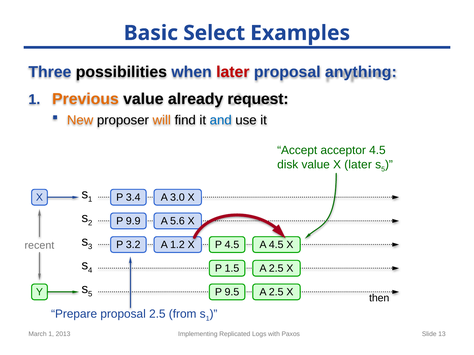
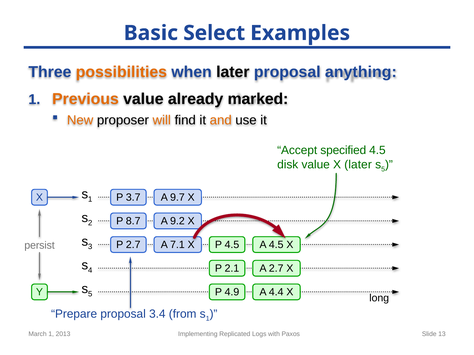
possibilities colour: black -> orange (121, 72)
later colour: red -> black (233, 72)
request: request -> marked (258, 99)
and colour: blue -> orange (221, 120)
acceptor: acceptor -> specified (343, 151)
3.4: 3.4 -> 3.7 (133, 198)
3.0: 3.0 -> 9.7 (177, 198)
9.9: 9.9 -> 8.7 (133, 221)
5.6: 5.6 -> 9.2 (177, 221)
P 3.2: 3.2 -> 2.7 (133, 245)
1.2: 1.2 -> 7.1 (177, 245)
recent: recent -> persist (40, 246)
1.5: 1.5 -> 2.1 (232, 269)
2.5: 2.5 -> 2.7 (276, 269)
9.5: 9.5 -> 4.9 (232, 292)
2.5: 2.5 -> 4.4 (276, 292)
then: then -> long (379, 298)
proposal 2.5: 2.5 -> 3.4 (157, 314)
